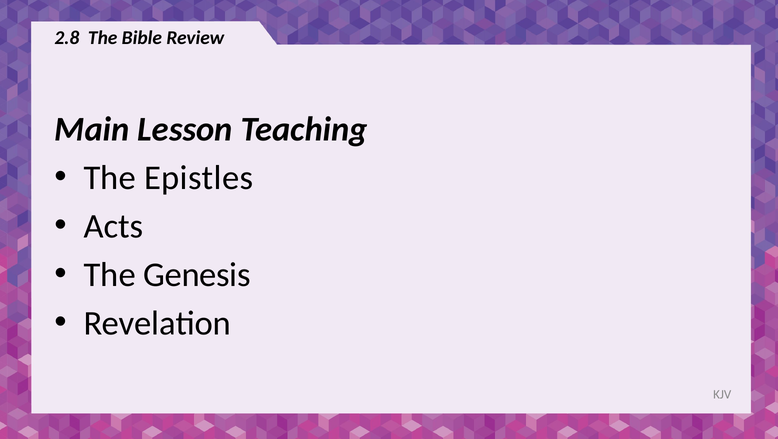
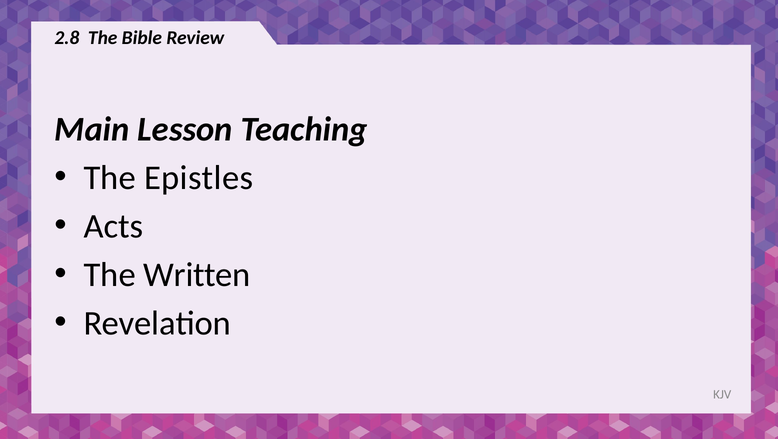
Genesis: Genesis -> Written (197, 275)
